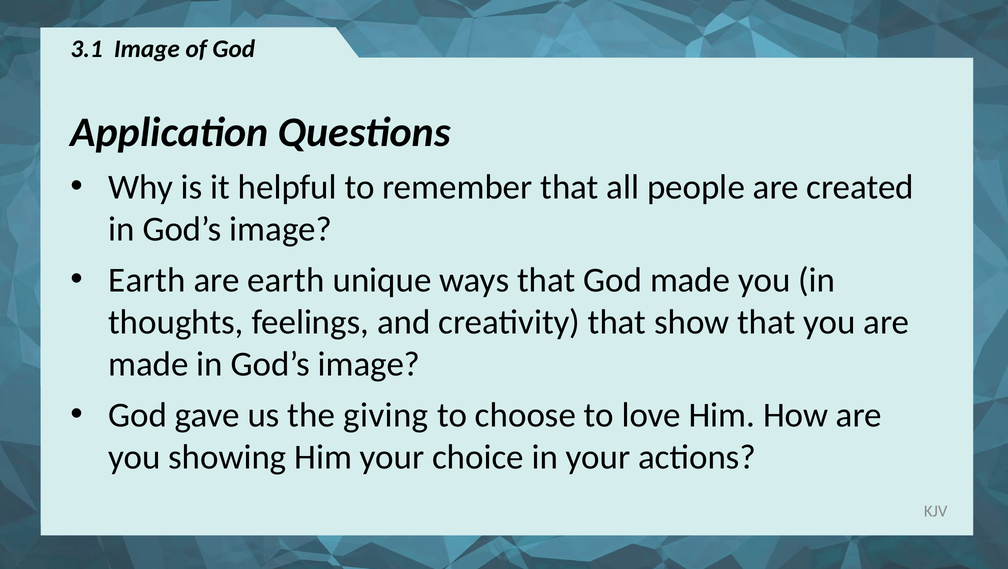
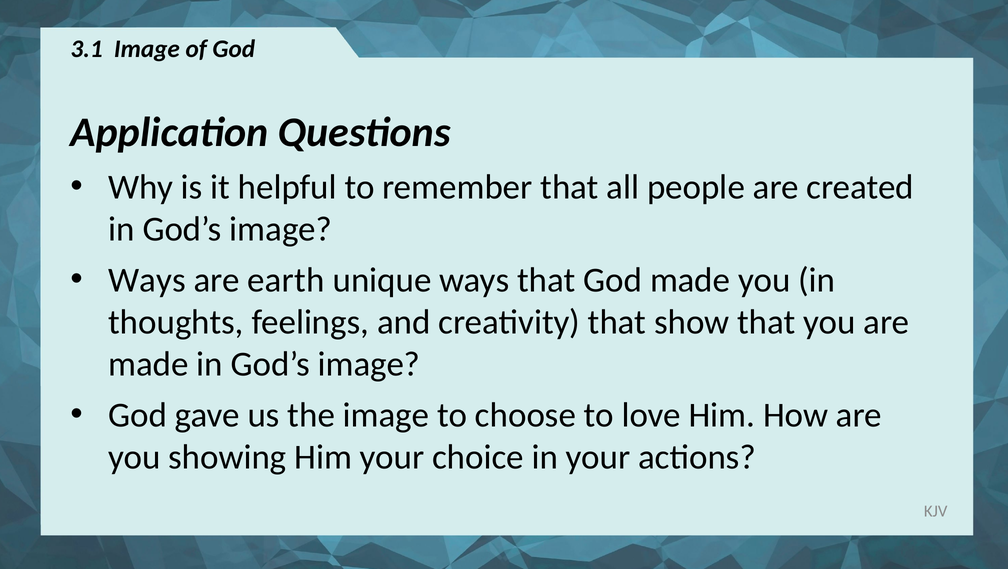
Earth: Earth -> Ways (147, 280)
the giving: giving -> image (386, 415)
